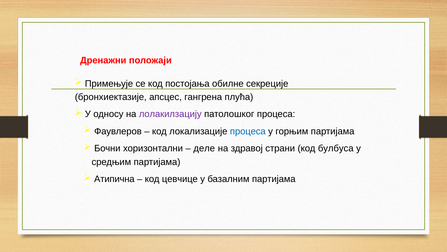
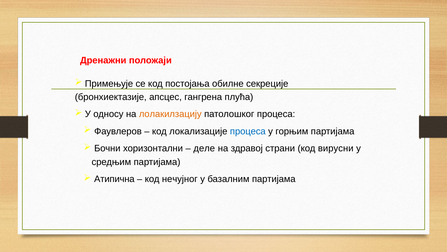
лолакилзацију colour: purple -> orange (170, 114)
булбуса: булбуса -> вирусни (336, 148)
цевчице: цевчице -> нечујног (180, 179)
